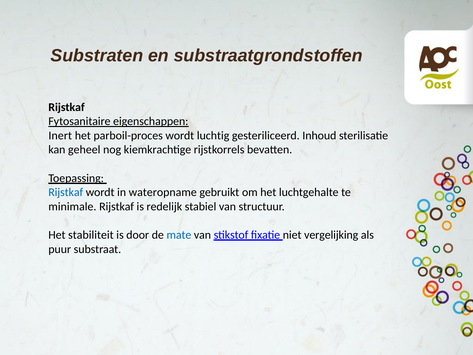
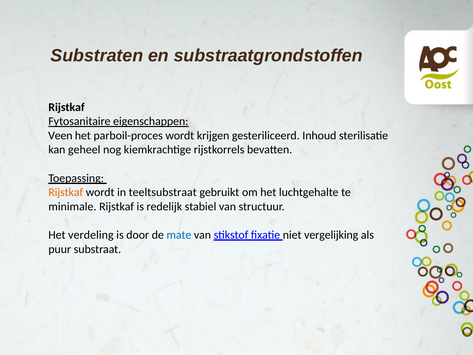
Inert: Inert -> Veen (60, 135)
luchtig: luchtig -> krijgen (213, 135)
Rijstkaf colour: blue -> orange (66, 192)
wateropname: wateropname -> teeltsubstraat (163, 192)
stabiliteit: stabiliteit -> verdeling (91, 235)
